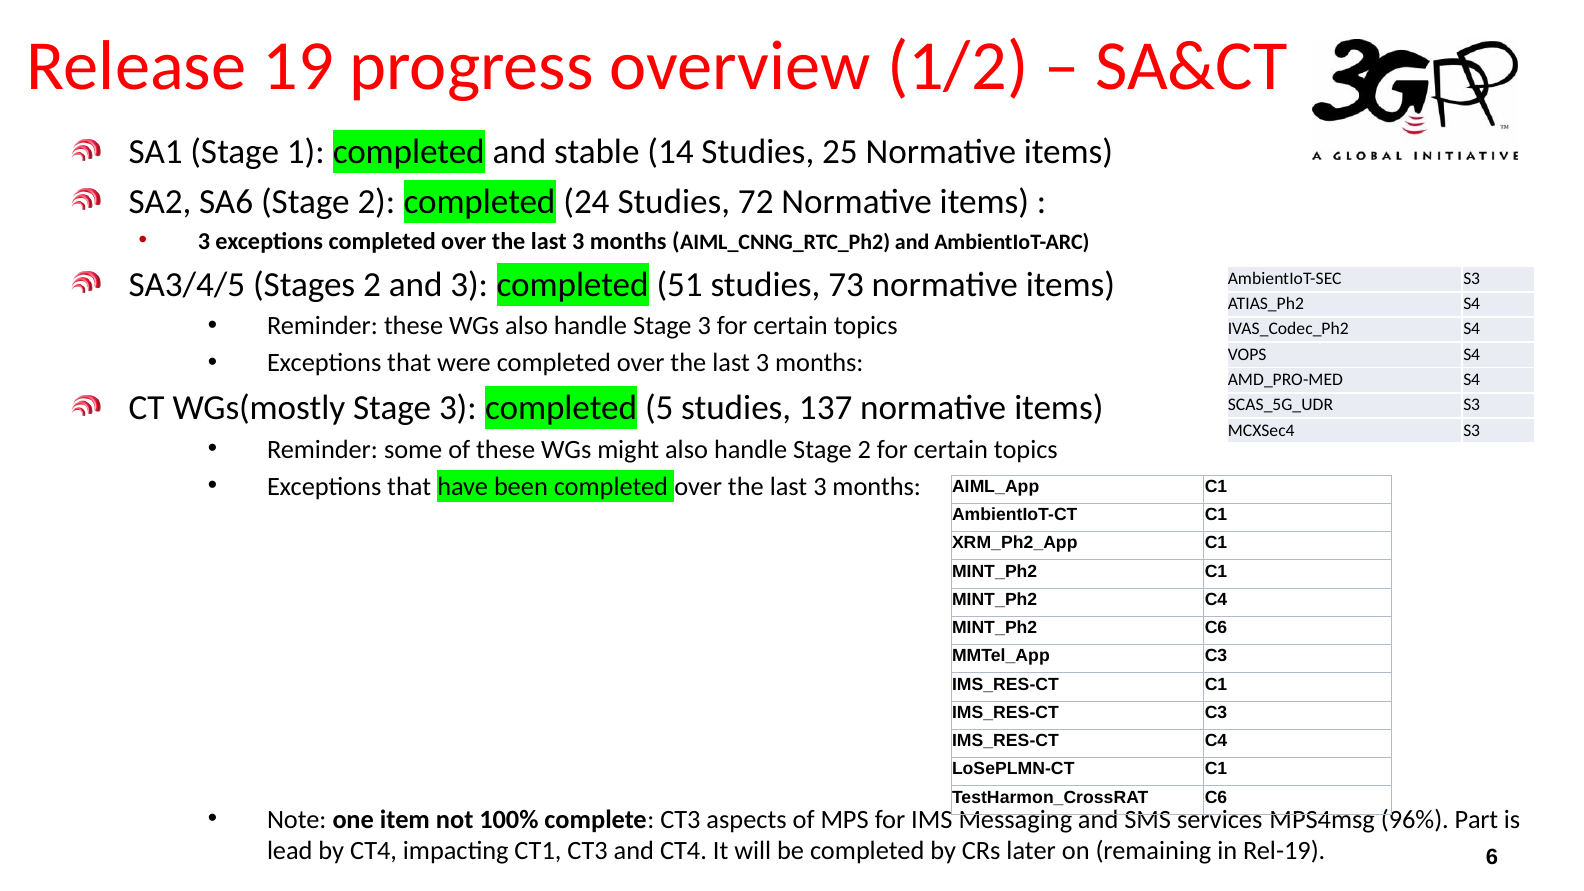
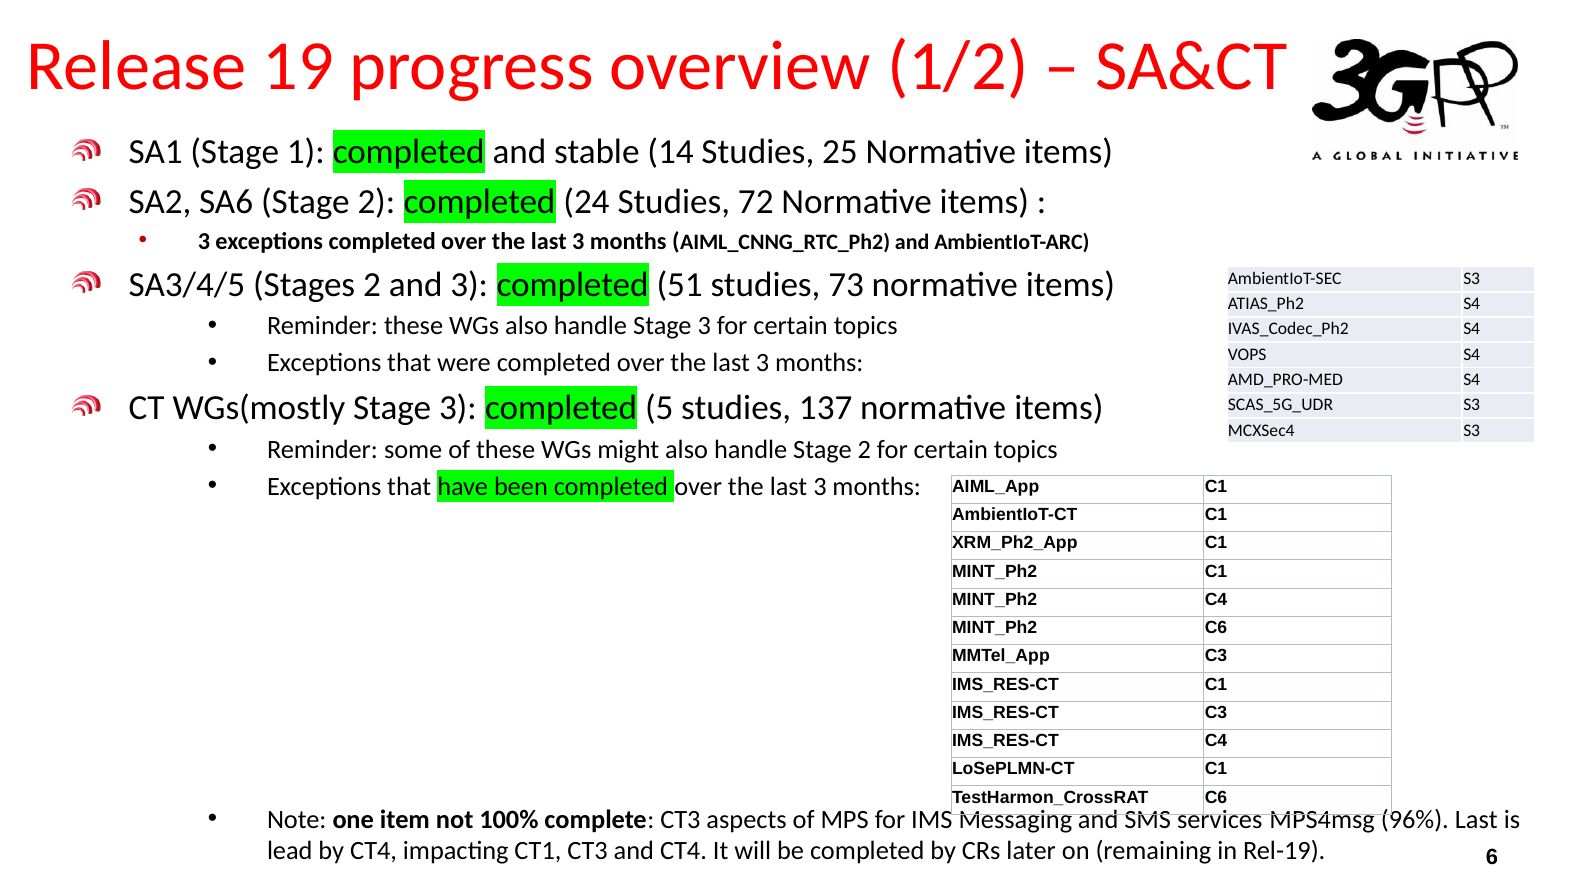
96% Part: Part -> Last (1476, 819)
